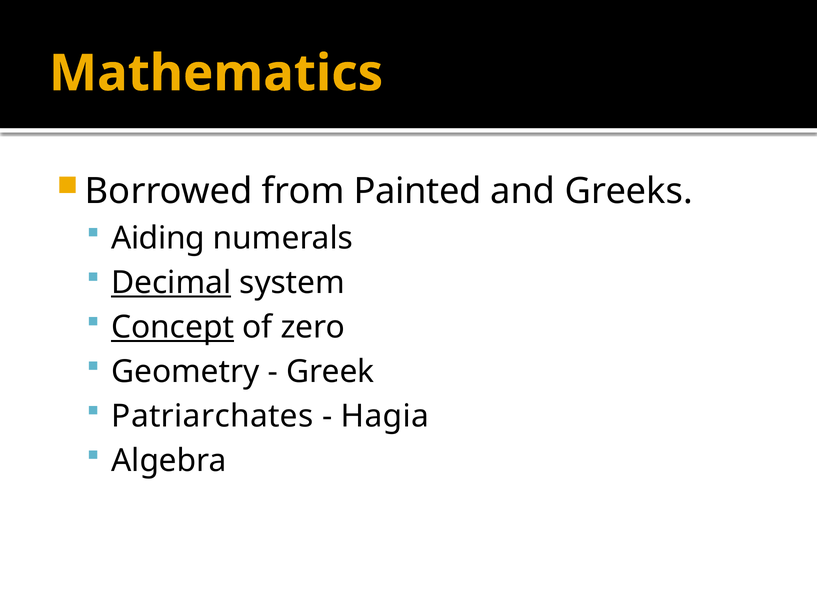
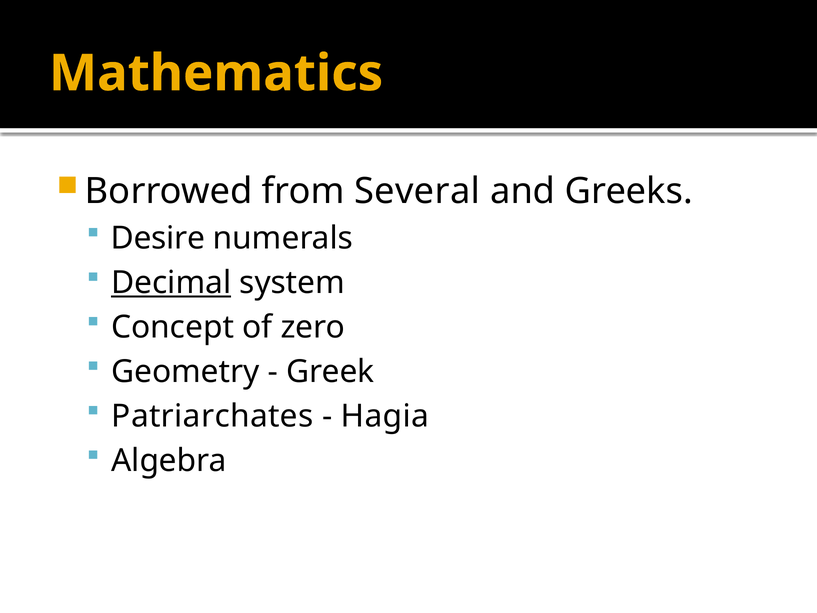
Painted: Painted -> Several (417, 191)
Aiding: Aiding -> Desire (158, 238)
Concept underline: present -> none (173, 327)
